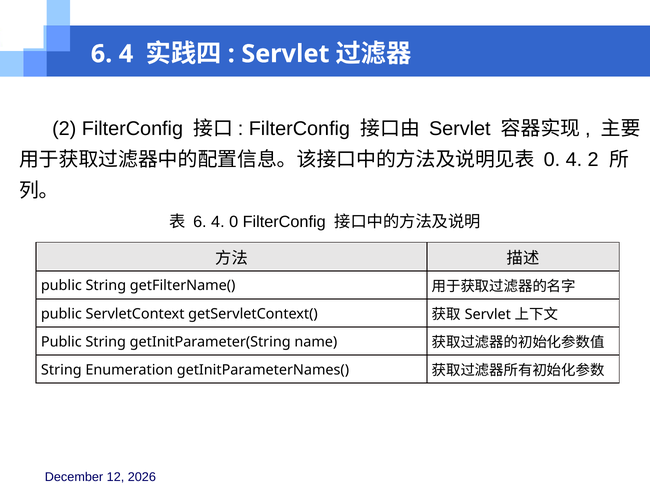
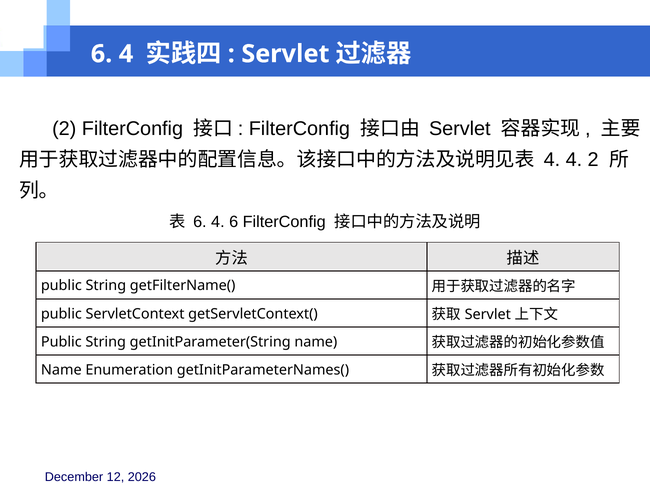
0: 0 -> 4 (552, 160)
4 0: 0 -> 6 (234, 222)
String: String -> Name (61, 370)
